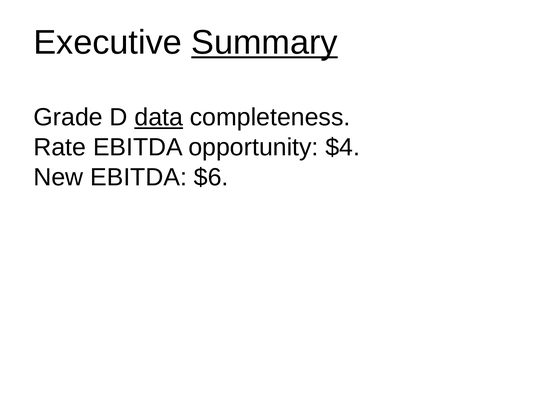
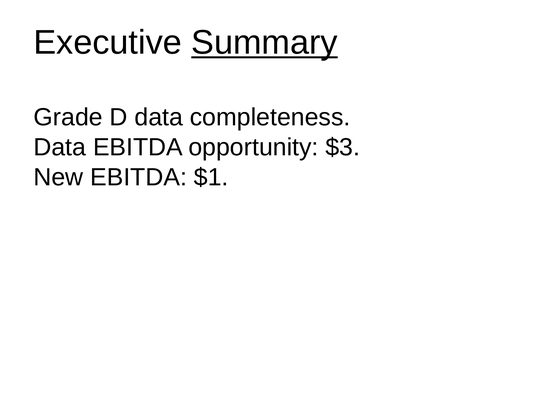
data underline: present -> none (159, 117)
Rate: Rate -> Data (60, 147)
$4: $4 -> $3 (343, 147)
$6: $6 -> $1 (211, 177)
